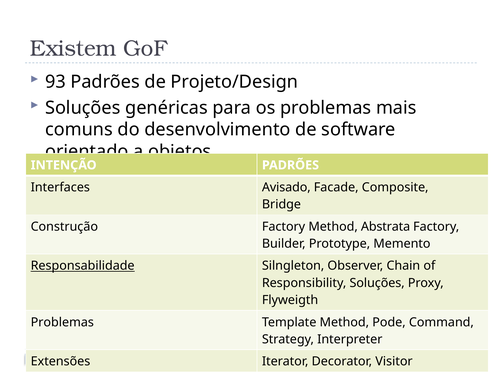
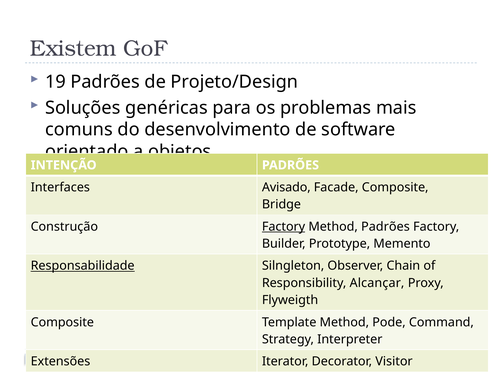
93: 93 -> 19 (55, 82)
Factory underline: none -> present (284, 226)
Method Abstrata: Abstrata -> Padrões (385, 226)
Responsibility Soluções: Soluções -> Alcançar (377, 283)
Problemas: Problemas -> Composite (62, 322)
